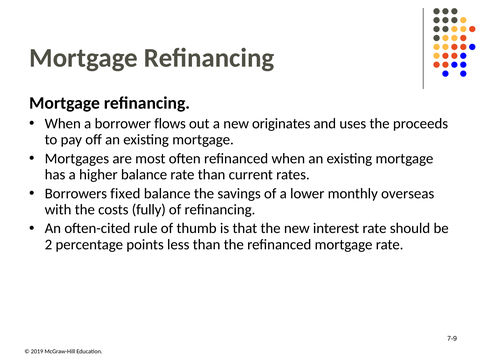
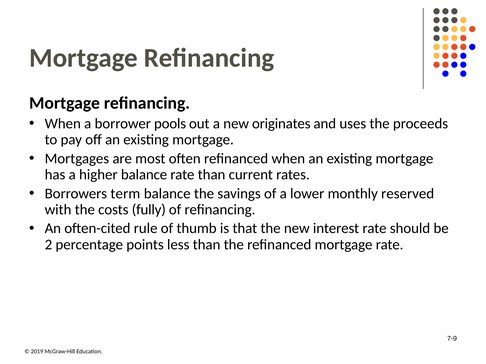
flows: flows -> pools (170, 124)
fixed: fixed -> term (125, 194)
overseas: overseas -> reserved (408, 194)
